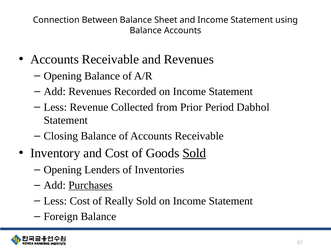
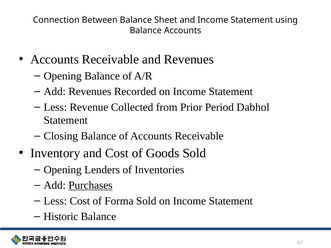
Sold underline: present -> none (194, 153)
Really: Really -> Forma (119, 201)
Foreign: Foreign -> Historic (61, 217)
